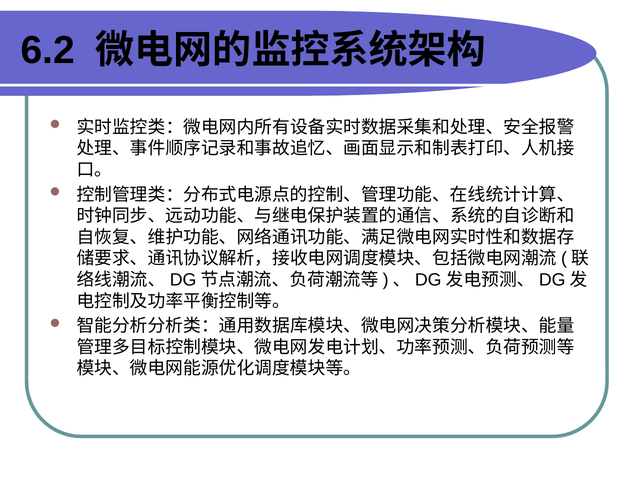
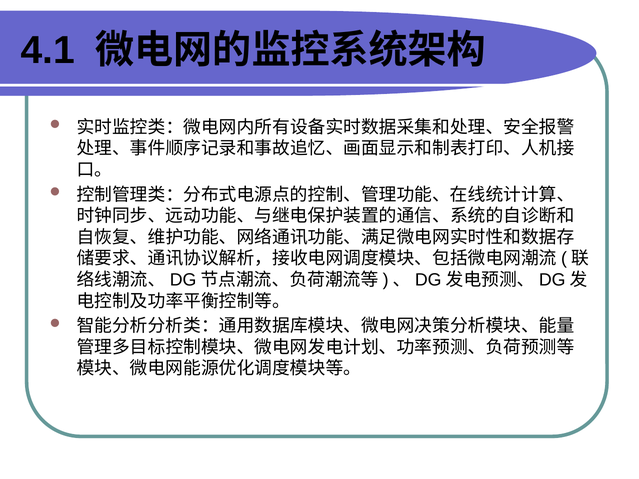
6.2: 6.2 -> 4.1 (48, 51)
